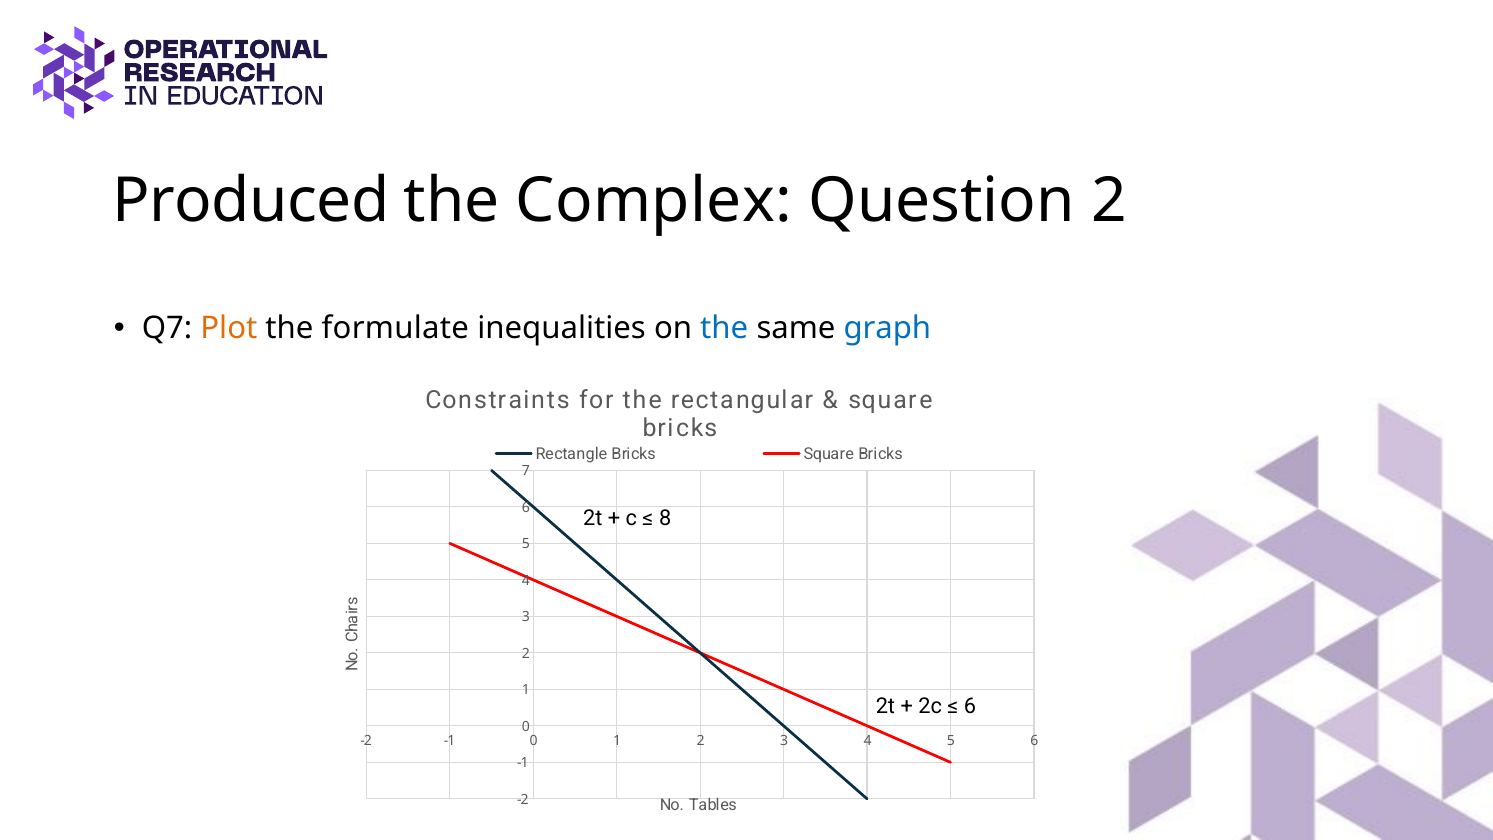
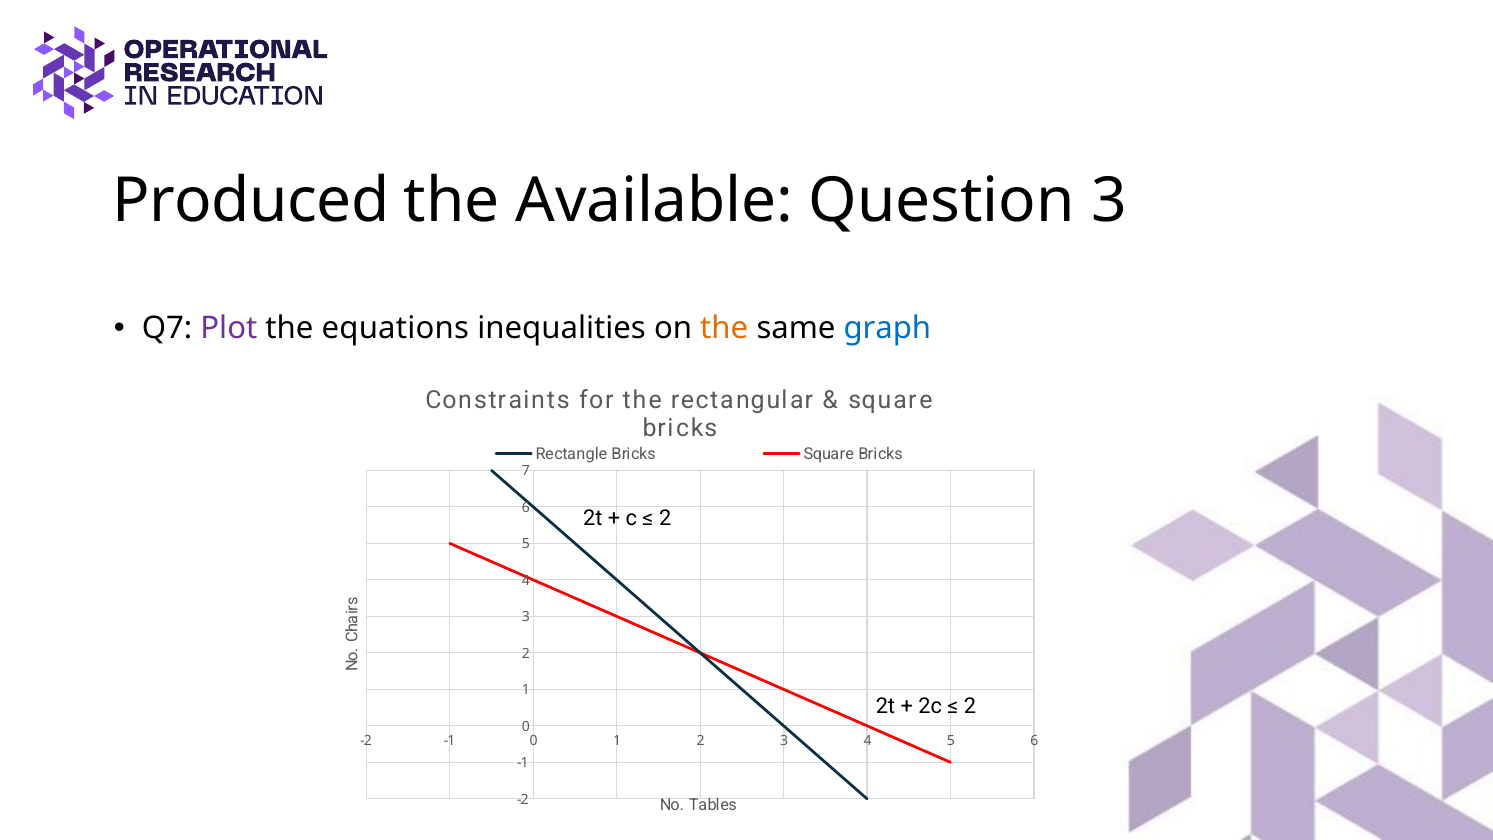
Complex: Complex -> Available (654, 201)
Question 2: 2 -> 3 (1109, 201)
Plot colour: orange -> purple (229, 328)
formulate: formulate -> equations (395, 328)
the colour: blue -> orange (724, 328)
8: 8 -> 2 (665, 518)
6: 6 -> 2 (970, 706)
